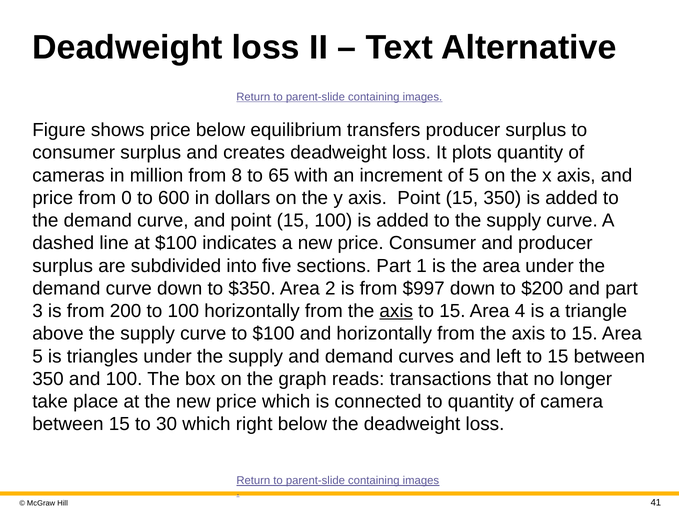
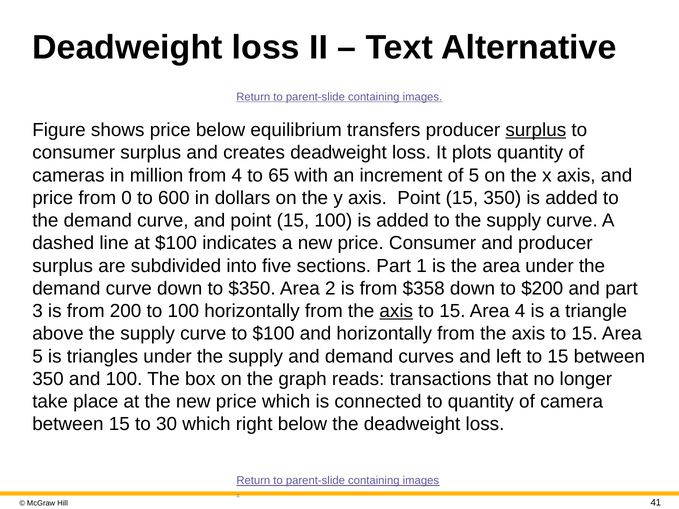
surplus underline: none -> present (536, 130)
from 8: 8 -> 4 (237, 175)
$997: $997 -> $358 (424, 289)
